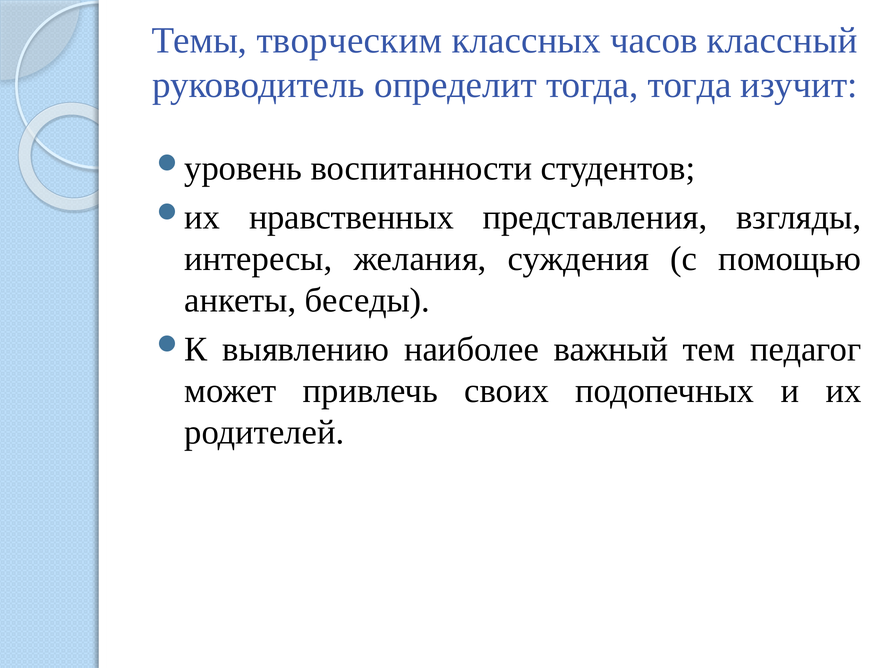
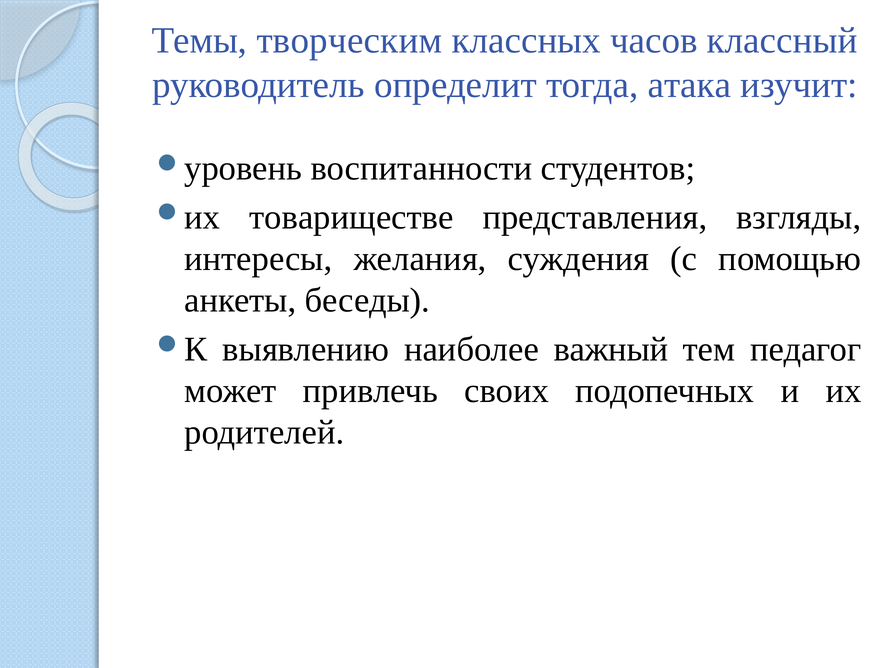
тогда тогда: тогда -> атака (690, 85)
нравственных: нравственных -> товариществе (351, 218)
